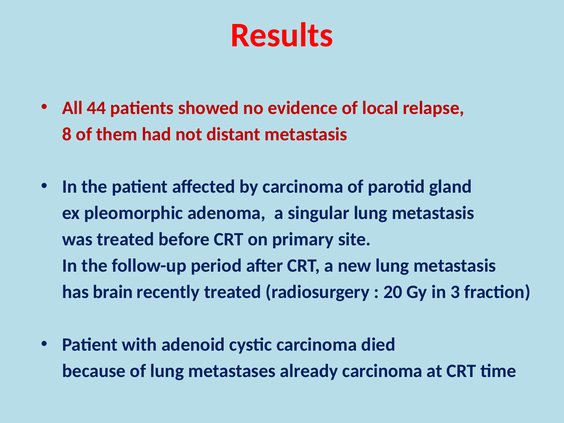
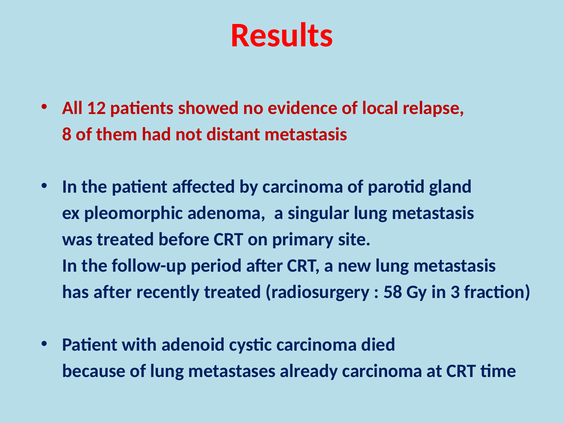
44: 44 -> 12 (96, 108)
has brain: brain -> after (113, 292)
20: 20 -> 58 (393, 292)
